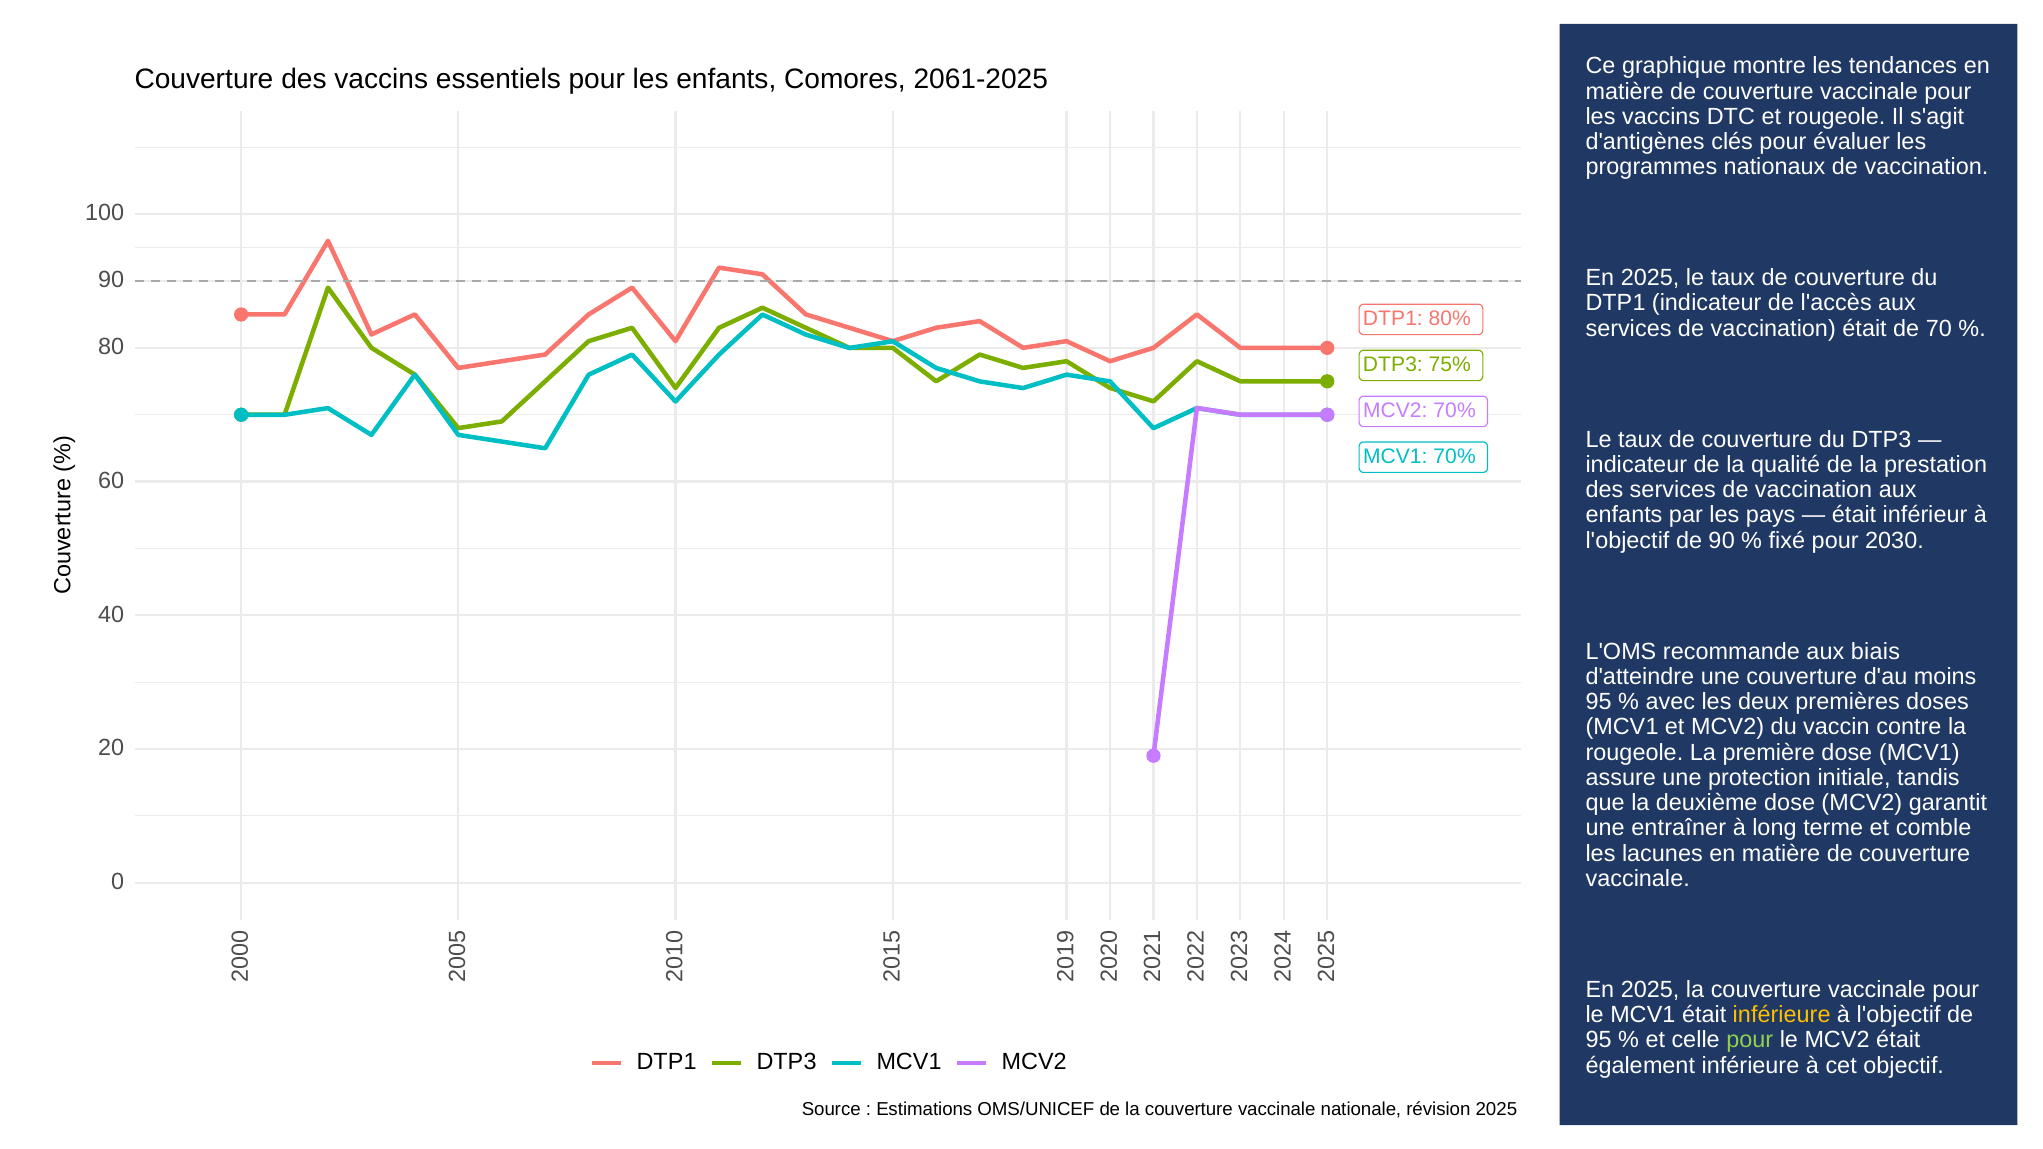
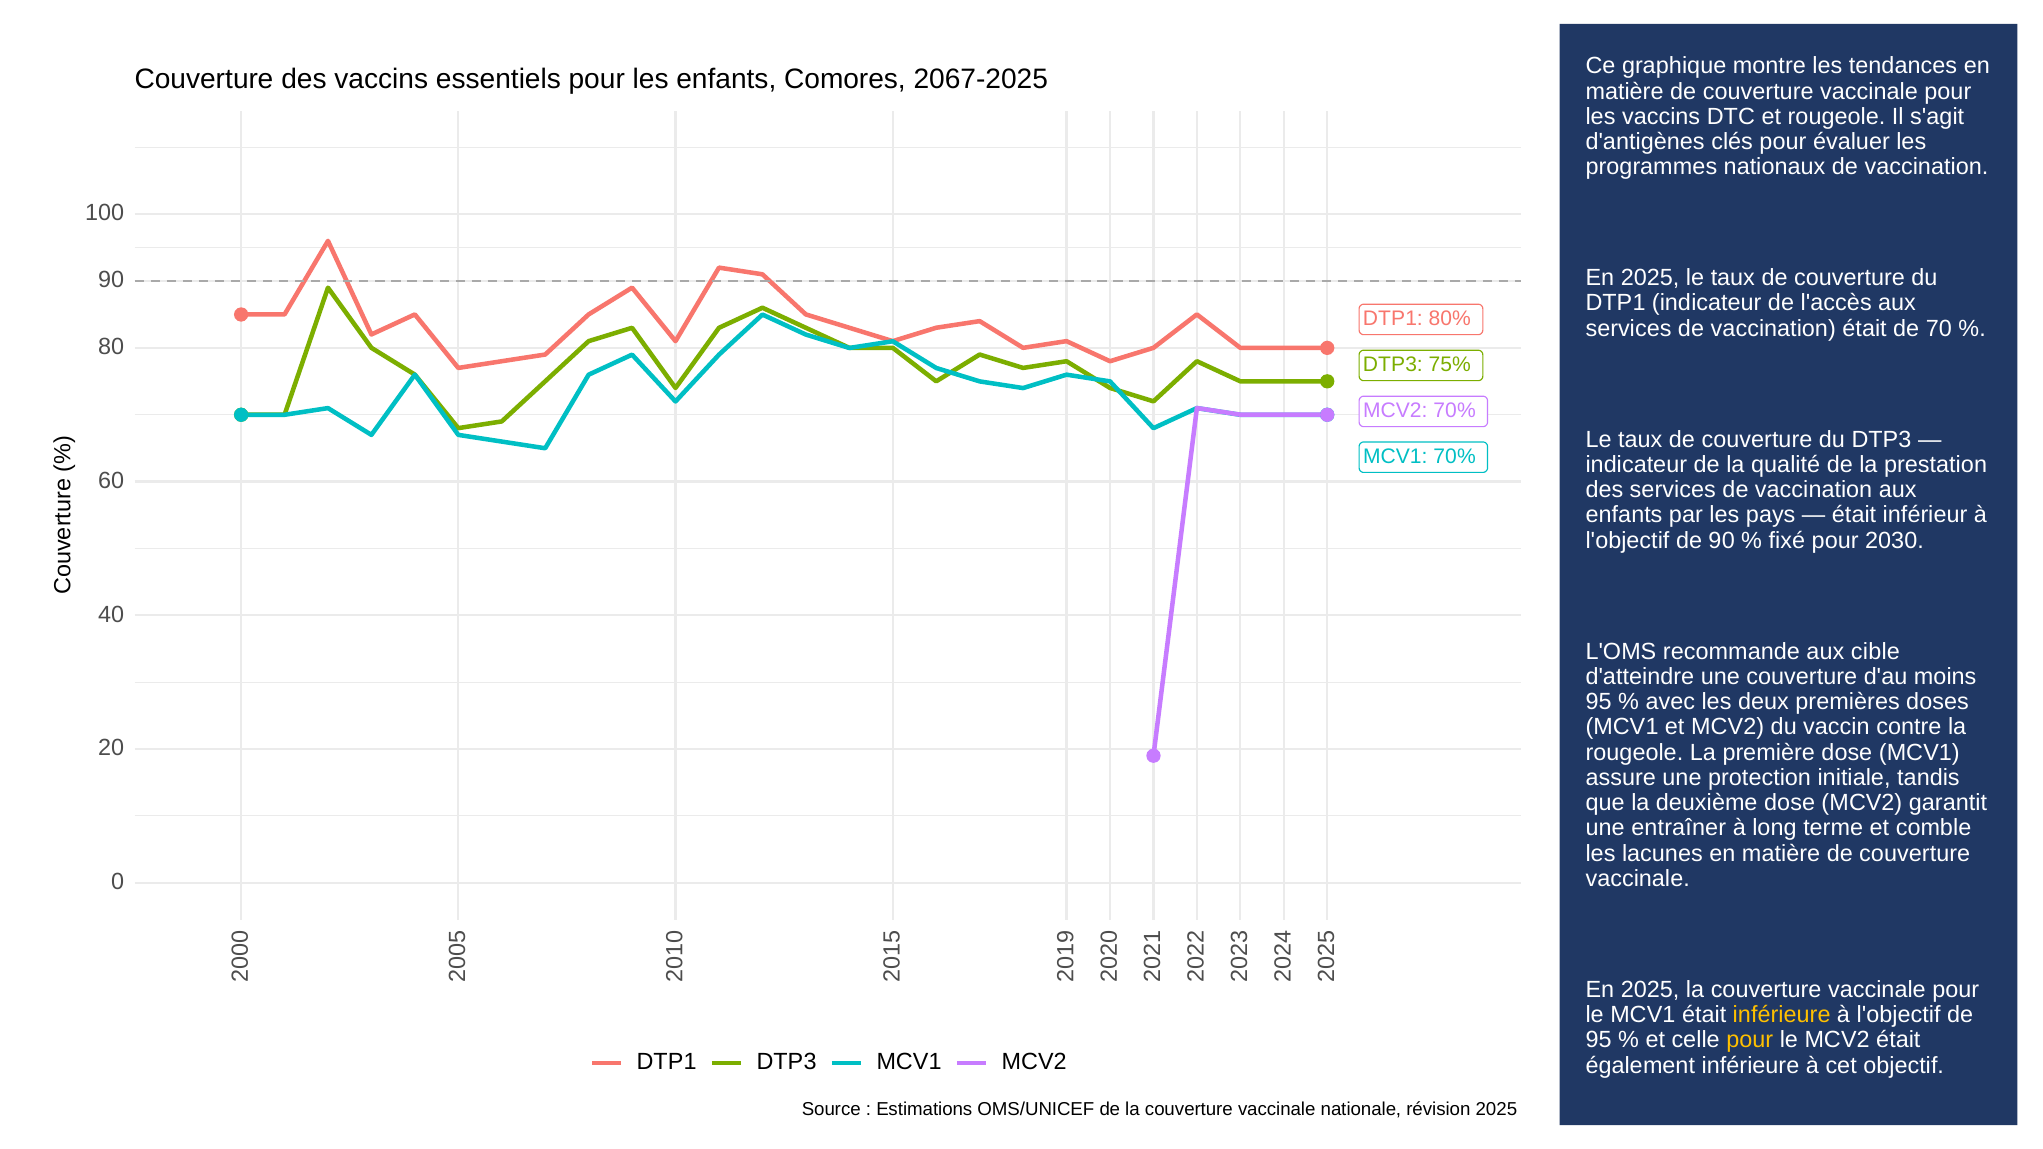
2061-2025: 2061-2025 -> 2067-2025 (981, 79)
biais: biais -> cible (1875, 651)
pour colour: light green -> yellow (1750, 1040)
